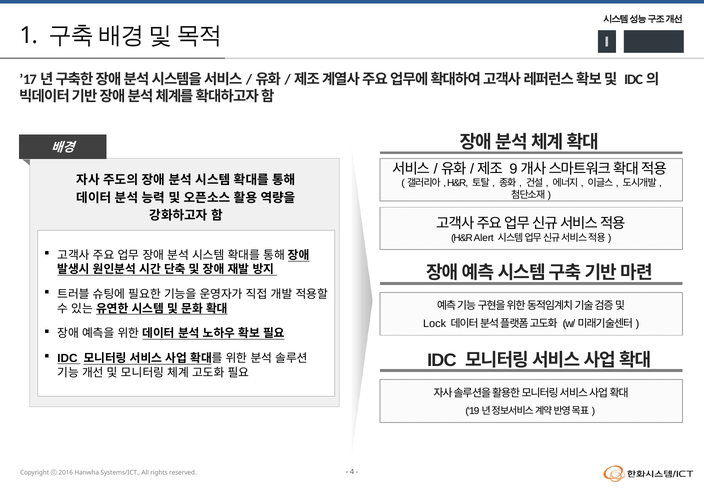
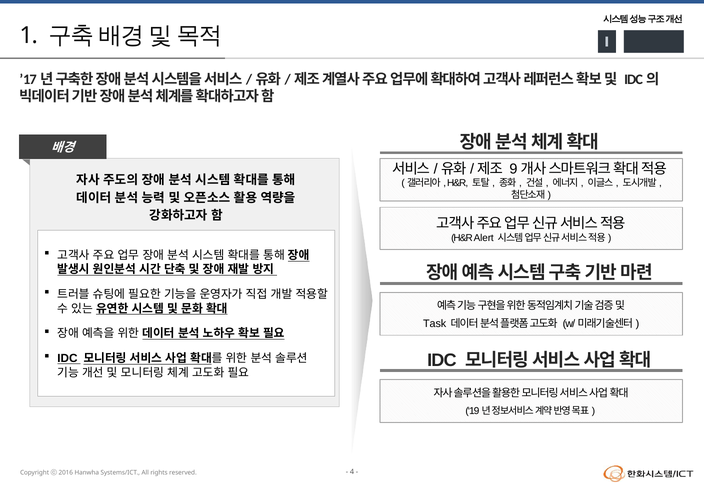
Lock: Lock -> Task (435, 323)
